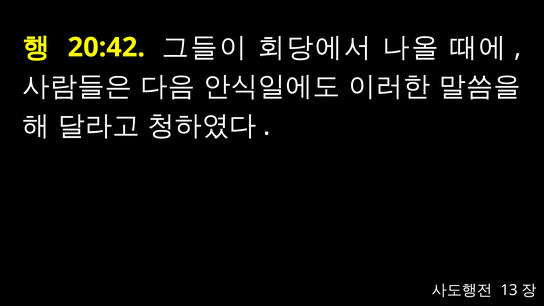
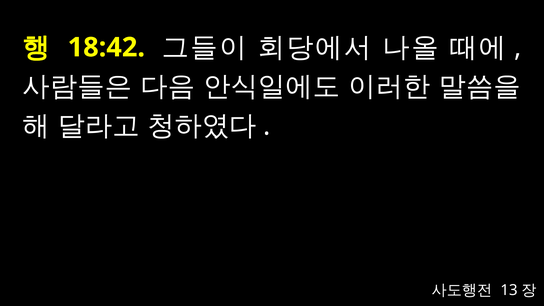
20:42: 20:42 -> 18:42 (106, 47)
